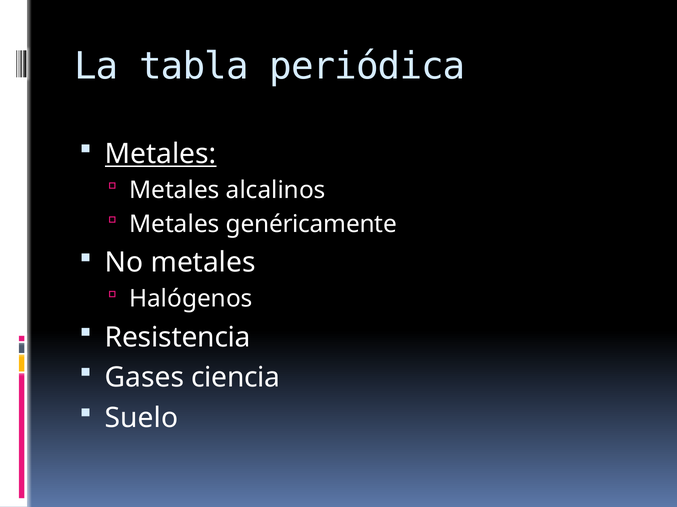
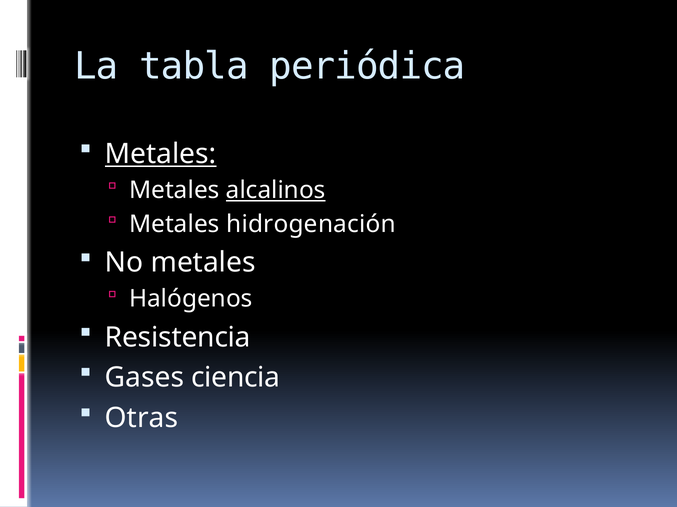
alcalinos underline: none -> present (276, 190)
genéricamente: genéricamente -> hidrogenación (311, 225)
Suelo: Suelo -> Otras (141, 419)
